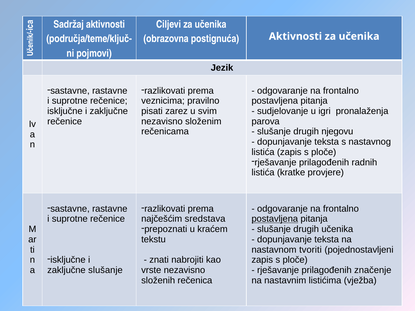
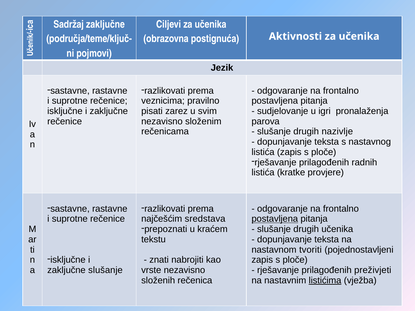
Sadržaj aktivnosti: aktivnosti -> zaključne (105, 24)
njegovu: njegovu -> nazivlje (337, 132)
značenje: značenje -> preživjeti (373, 270)
listićima underline: none -> present (325, 281)
